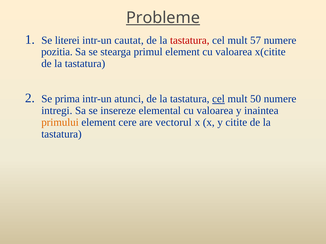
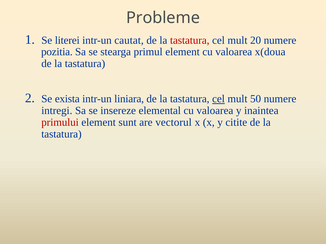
Probleme underline: present -> none (163, 18)
57: 57 -> 20 (256, 40)
x(citite: x(citite -> x(doua (270, 52)
prima: prima -> exista (67, 99)
atunci: atunci -> liniara (129, 99)
primului colour: orange -> red (60, 123)
cere: cere -> sunt (128, 123)
